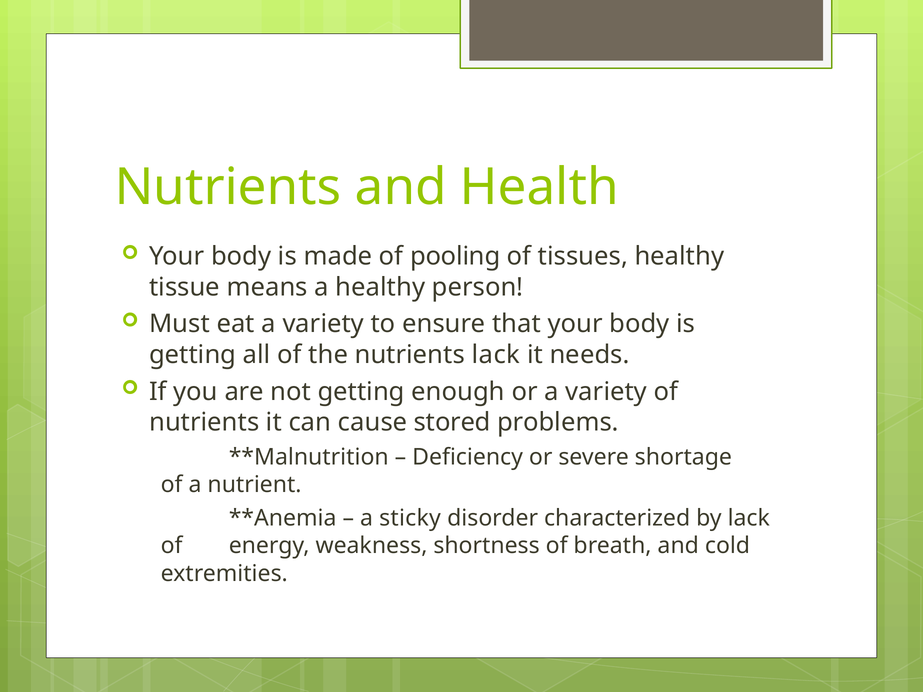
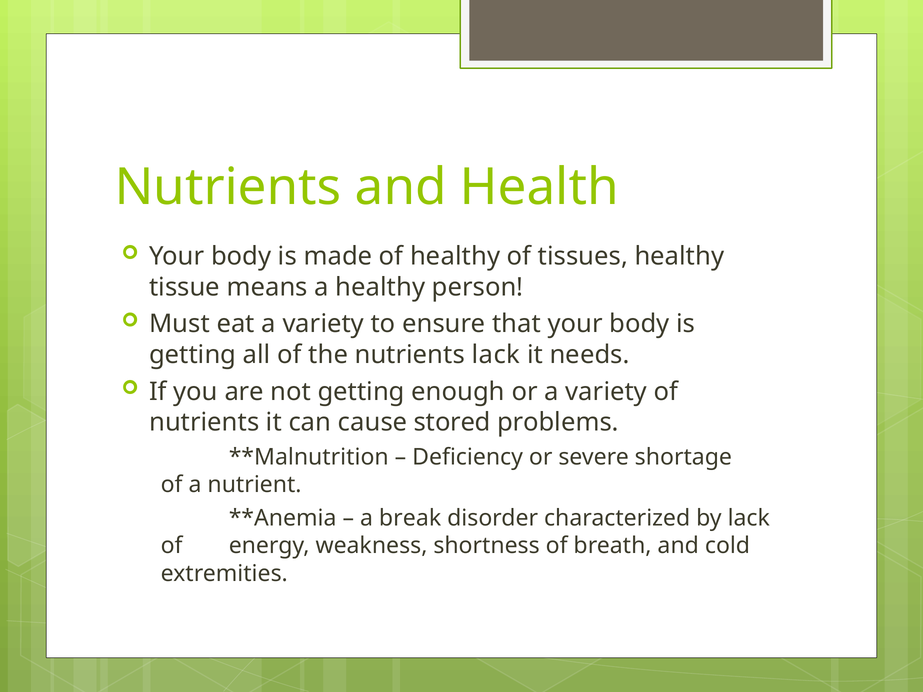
of pooling: pooling -> healthy (455, 256)
sticky: sticky -> break (410, 518)
